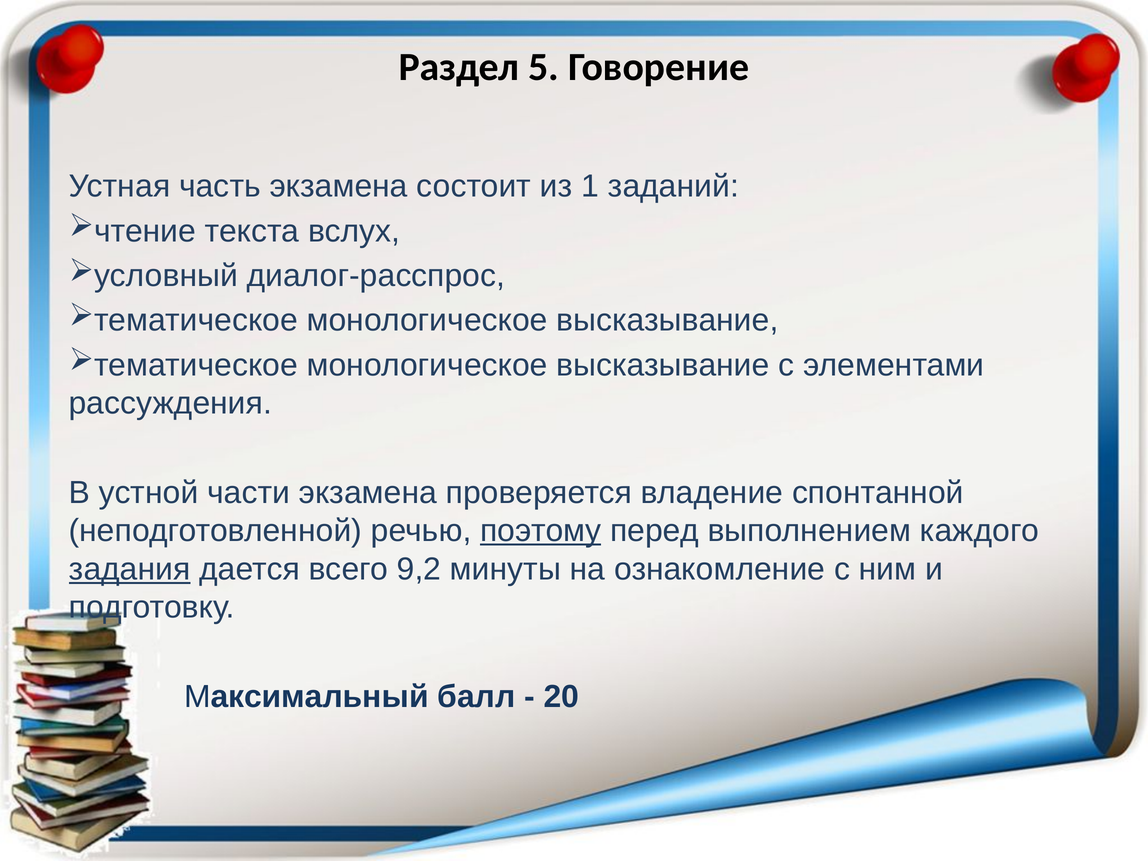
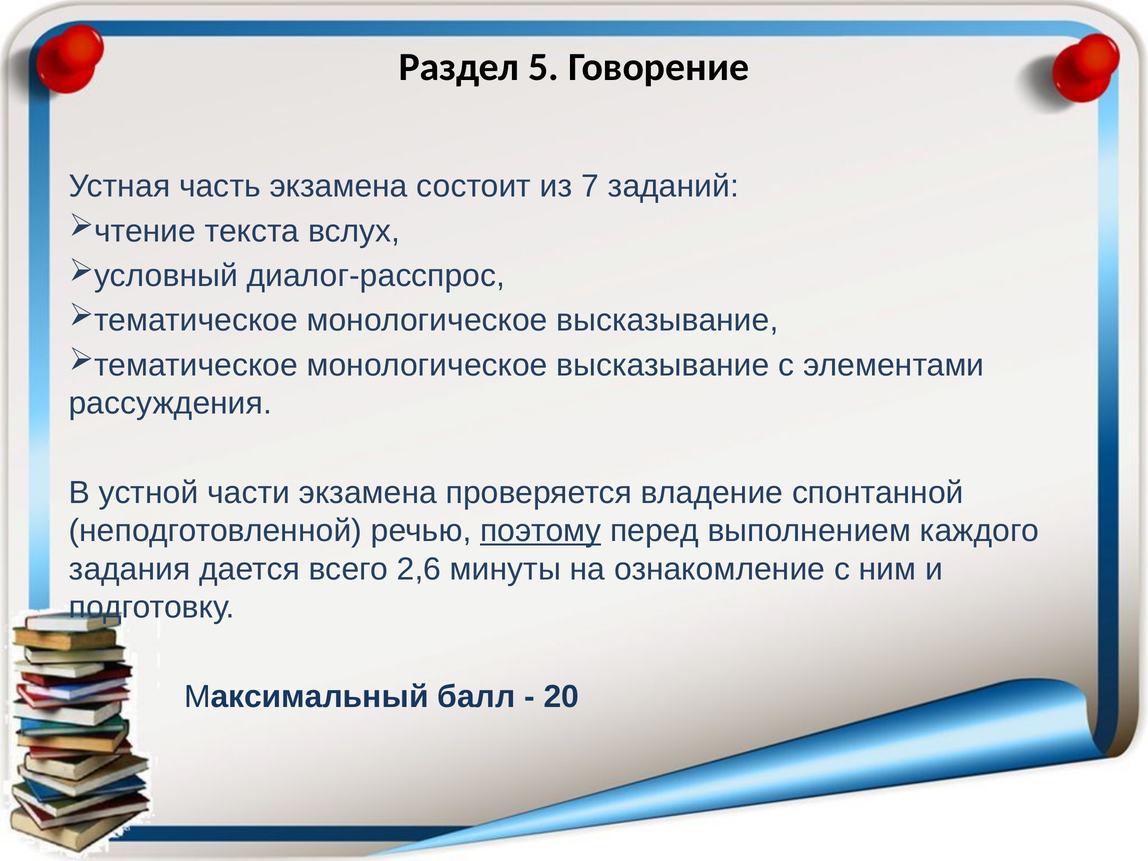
1: 1 -> 7 (590, 186)
задания underline: present -> none (130, 569)
9,2: 9,2 -> 2,6 (419, 569)
